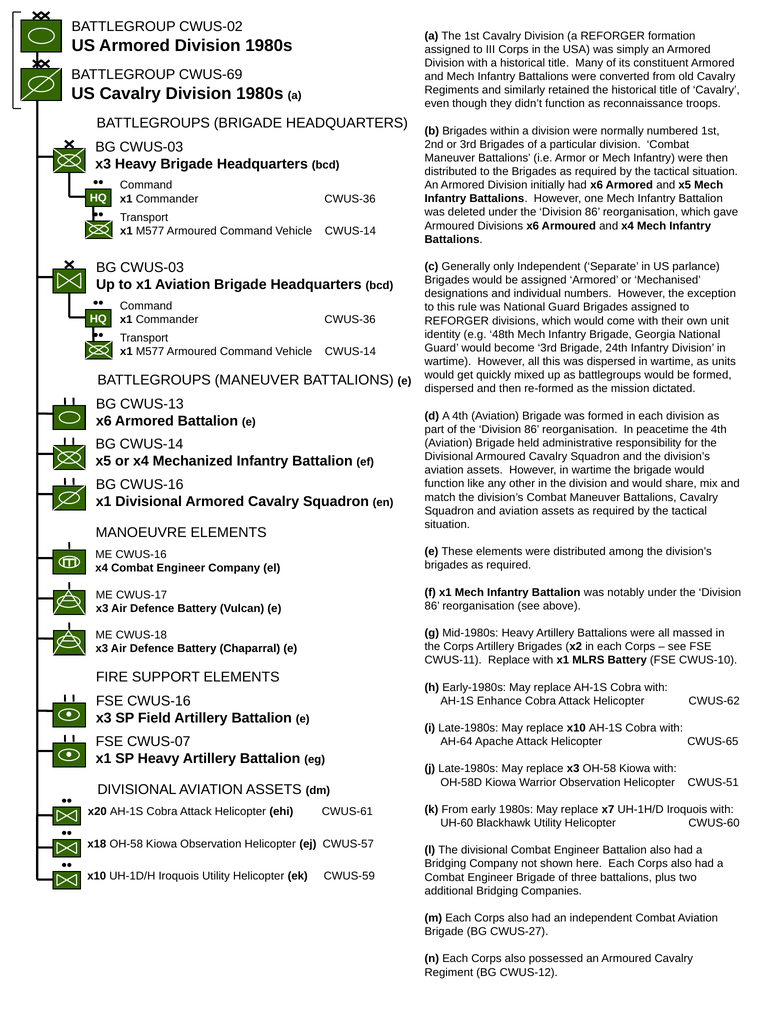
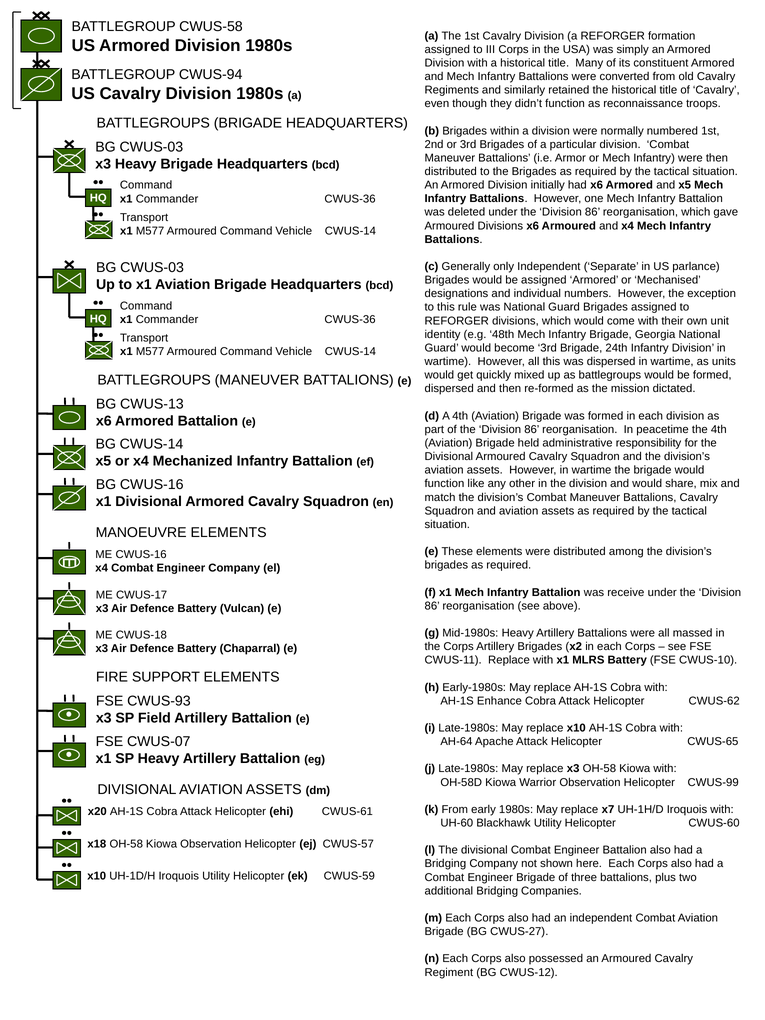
CWUS-02: CWUS-02 -> CWUS-58 (211, 27)
CWUS-69: CWUS-69 -> CWUS-94 (211, 75)
notably: notably -> receive (626, 592)
FSE CWUS-16: CWUS-16 -> CWUS-93 (159, 701)
CWUS-51: CWUS-51 -> CWUS-99 (713, 782)
